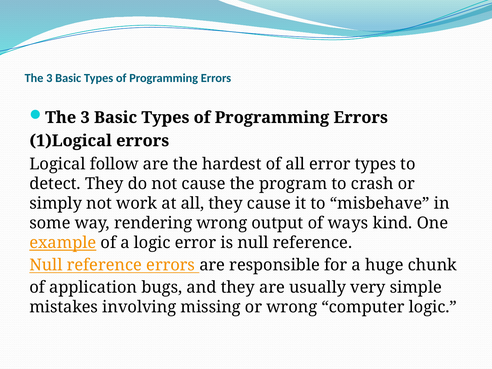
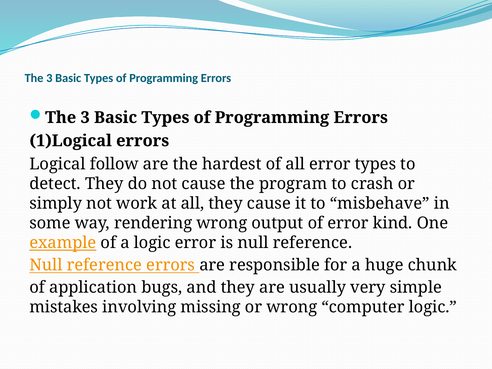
of ways: ways -> error (348, 223)
